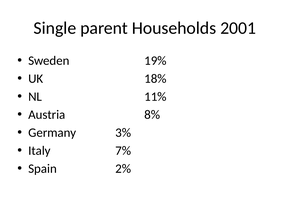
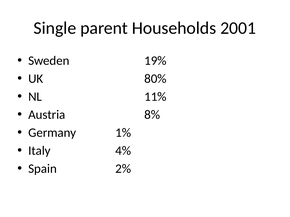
18%: 18% -> 80% (155, 79)
3%: 3% -> 1% (123, 133)
7%: 7% -> 4% (123, 151)
